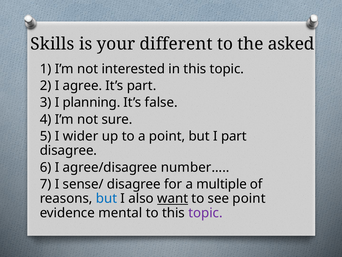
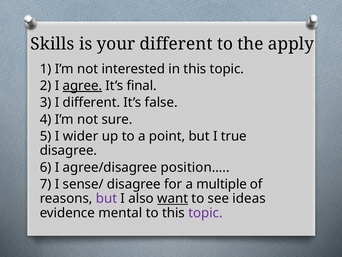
asked: asked -> apply (291, 44)
agree underline: none -> present (82, 86)
It’s part: part -> final (142, 86)
I planning: planning -> different (91, 102)
I part: part -> true (234, 136)
number…: number… -> position… (195, 167)
but colour: blue -> purple (106, 198)
see point: point -> ideas (249, 198)
